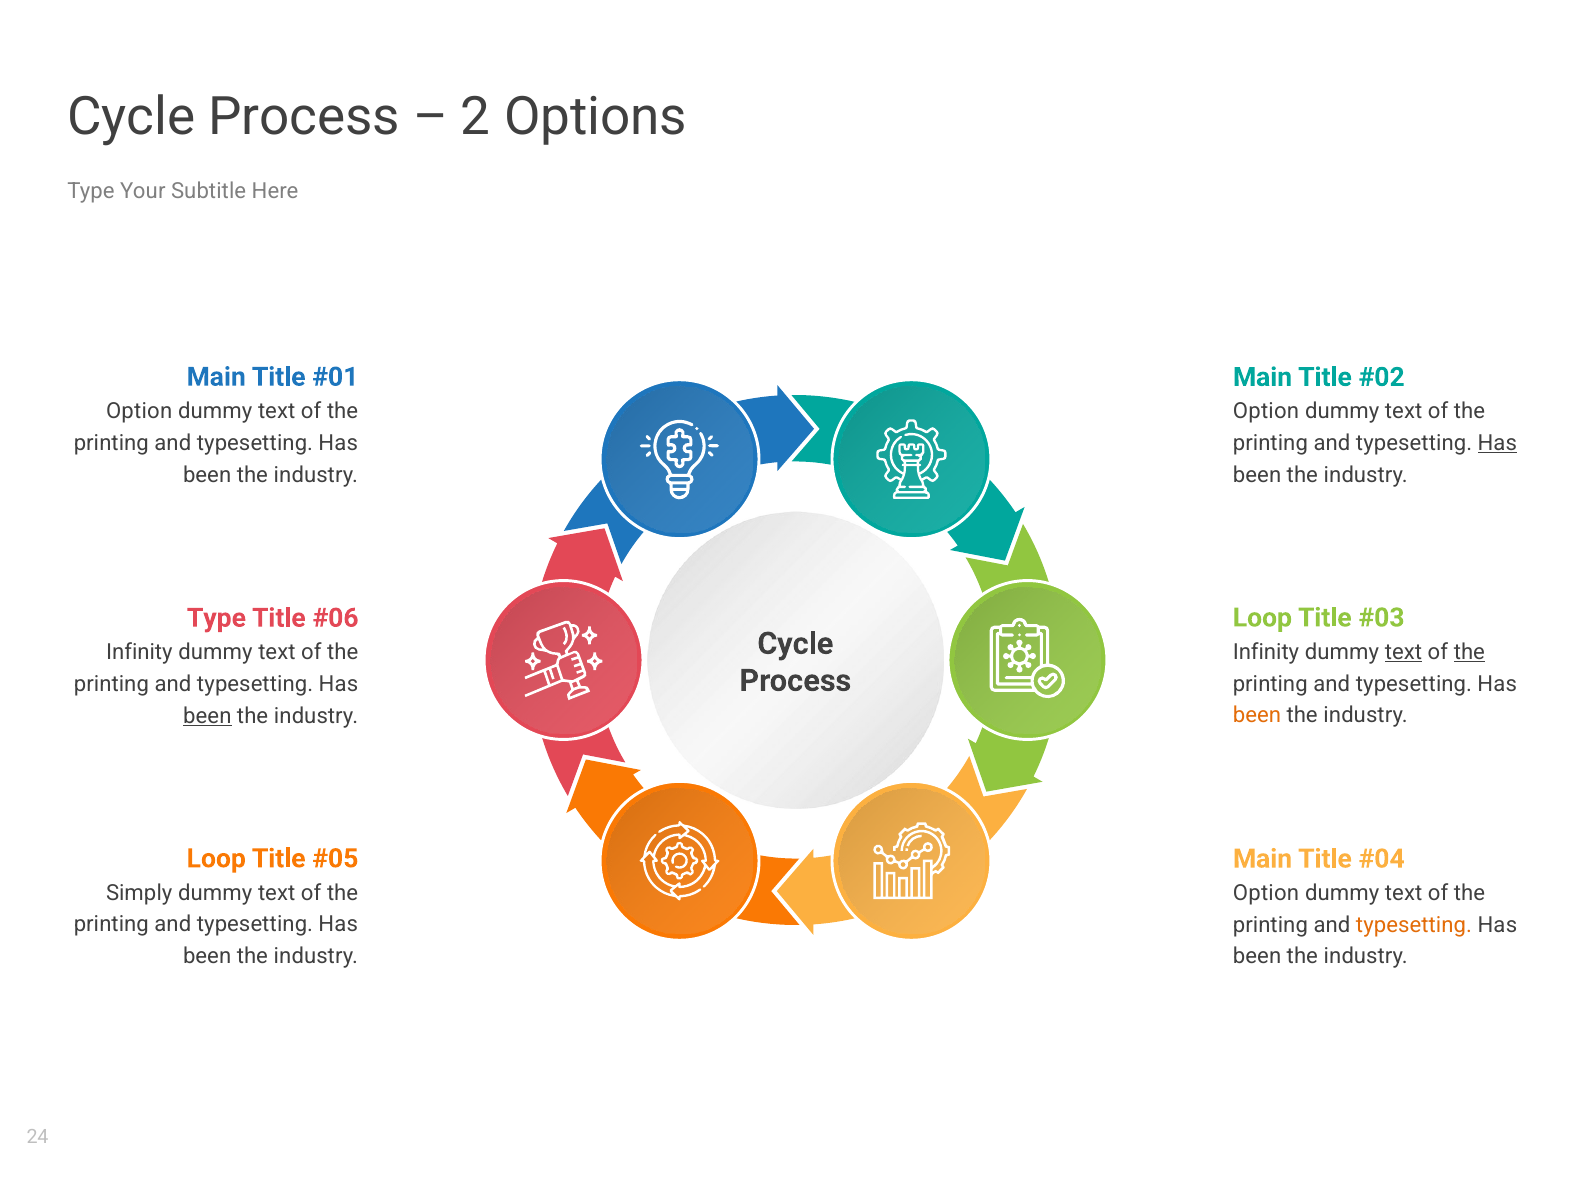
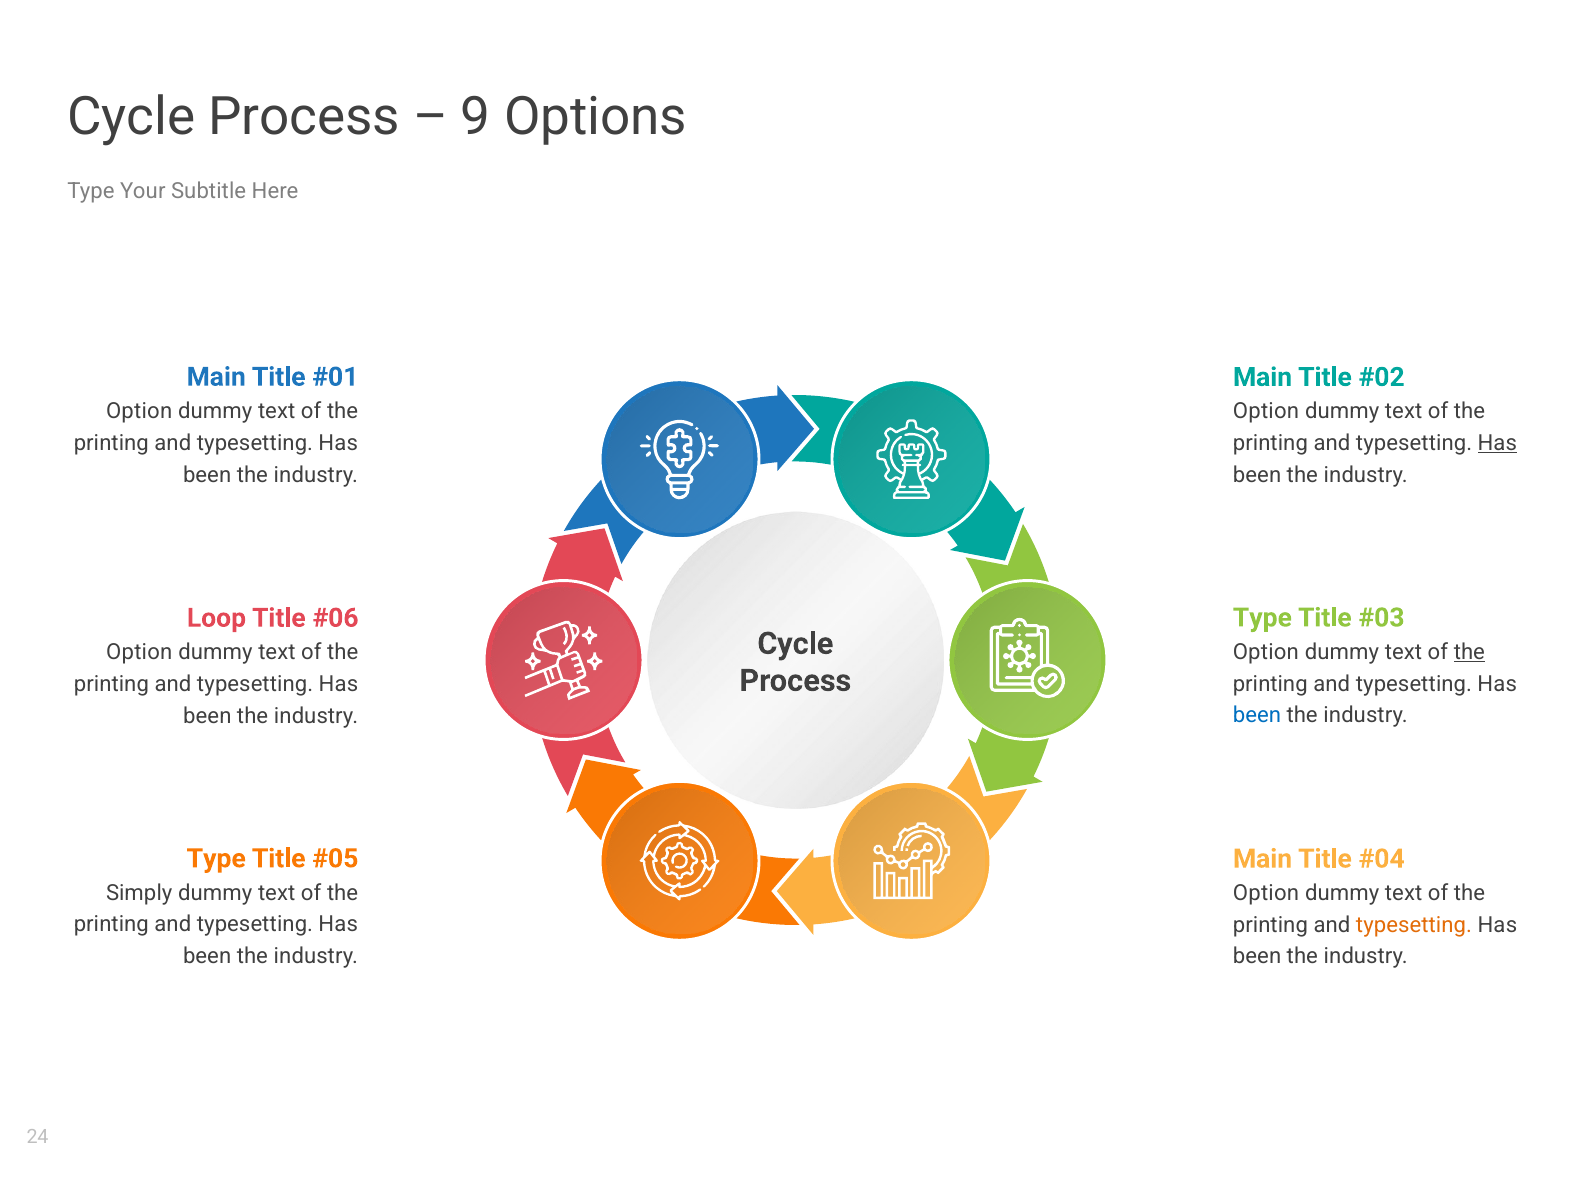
2: 2 -> 9 (476, 117)
Loop: Loop -> Type (1262, 618)
Type: Type -> Loop (216, 618)
Infinity: Infinity -> Option (139, 652)
Infinity: Infinity -> Option (1266, 652)
text underline: present -> none (1403, 652)
been underline: present -> none (207, 716)
been colour: orange -> blue (1257, 716)
Loop: Loop -> Type (216, 859)
